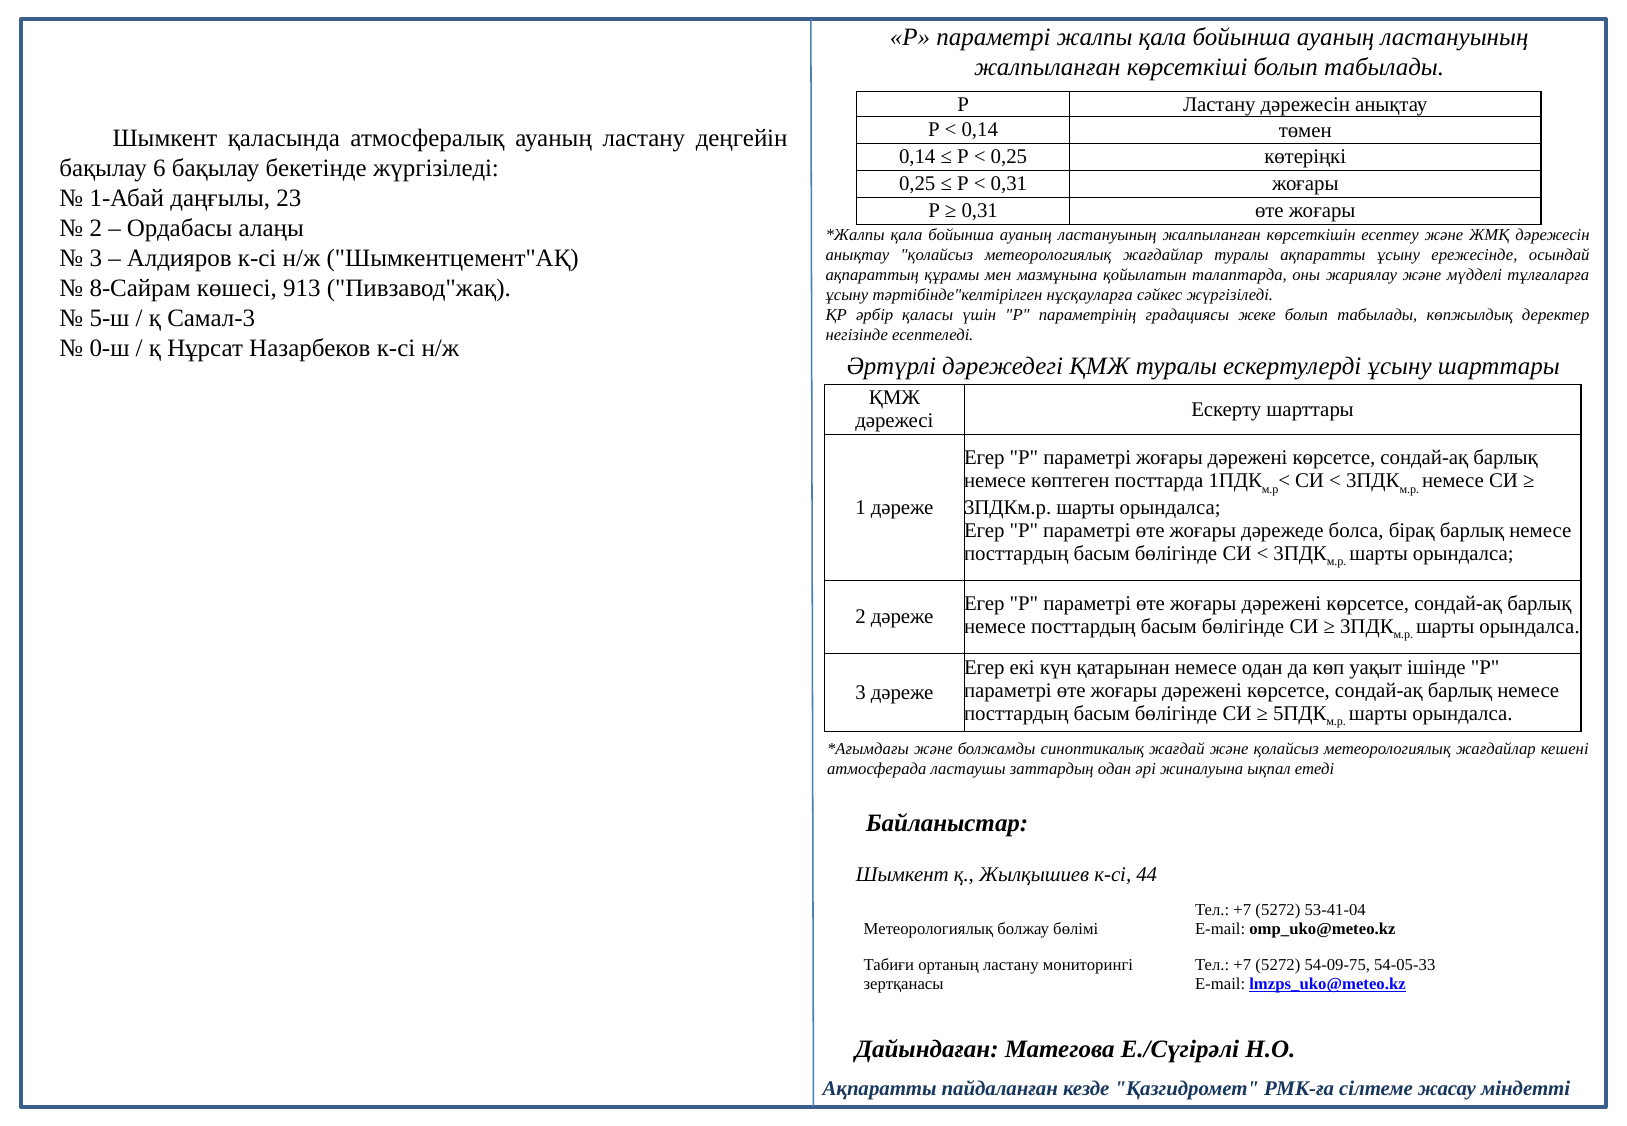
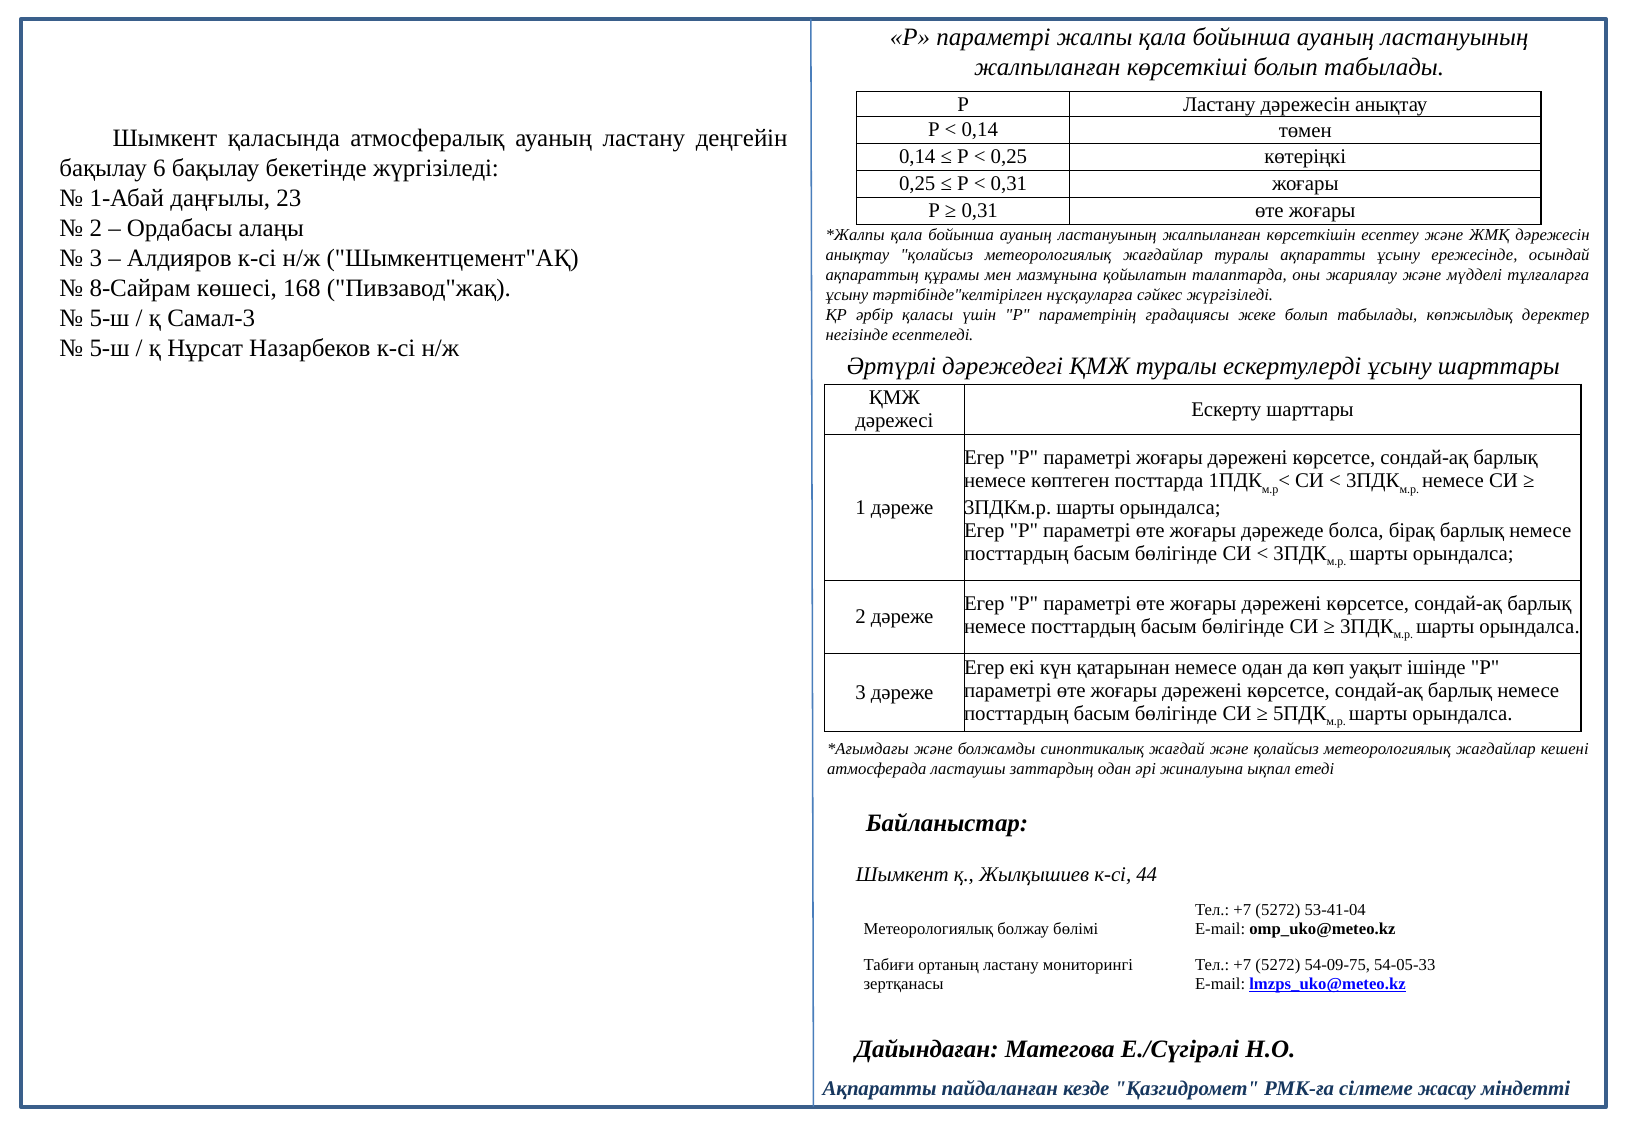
913: 913 -> 168 (302, 288)
0-ш: 0-ш -> 5-ш (110, 348)
